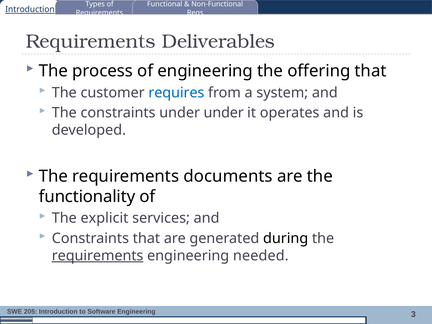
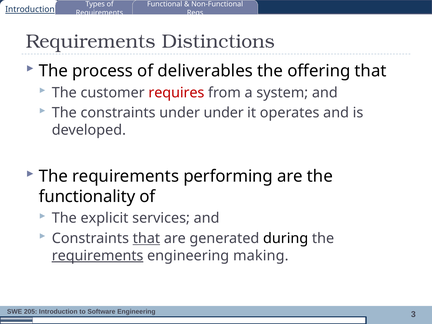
Deliverables: Deliverables -> Distinctions (218, 42)
of engineering: engineering -> deliverables (205, 71)
requires colour: blue -> red (176, 93)
documents: documents -> performing (228, 176)
that underline: none -> present (146, 238)
needed: needed -> making (261, 256)
